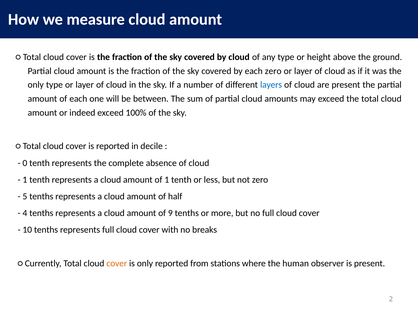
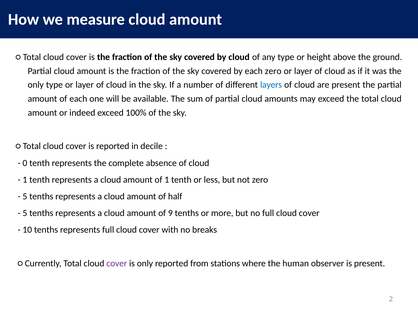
between: between -> available (151, 99)
4: 4 -> 5 (25, 213)
cover colour: orange -> purple (117, 263)
